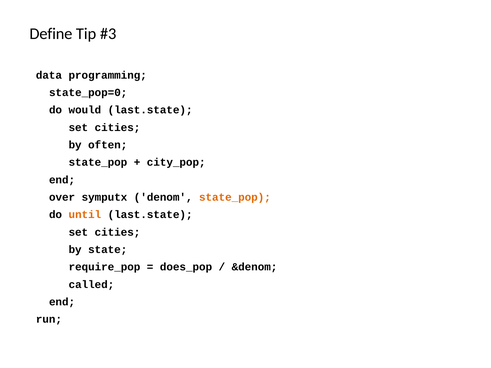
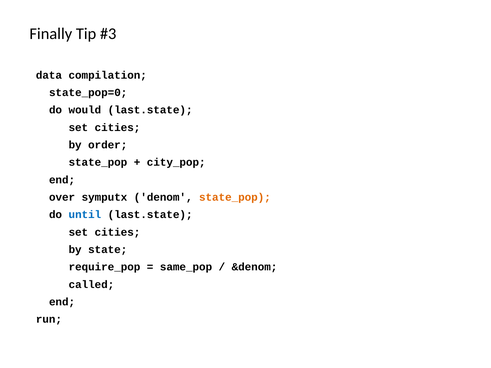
Define: Define -> Finally (51, 34)
programming: programming -> compilation (108, 75)
often: often -> order (108, 145)
until colour: orange -> blue (85, 215)
does_pop: does_pop -> same_pop (186, 267)
